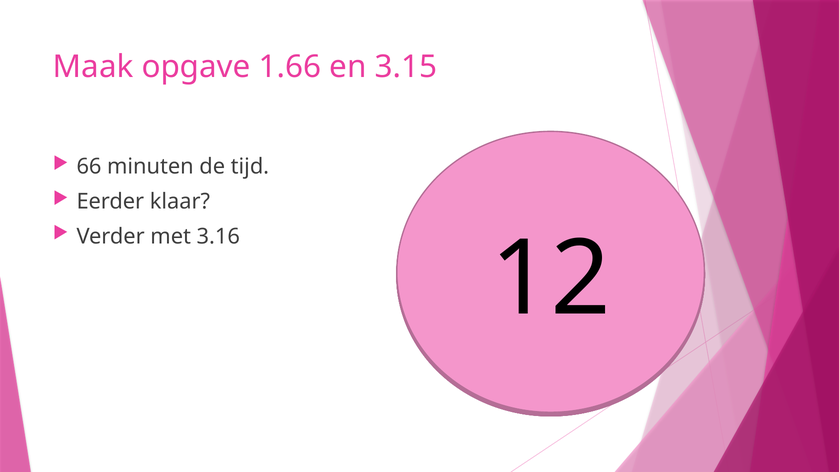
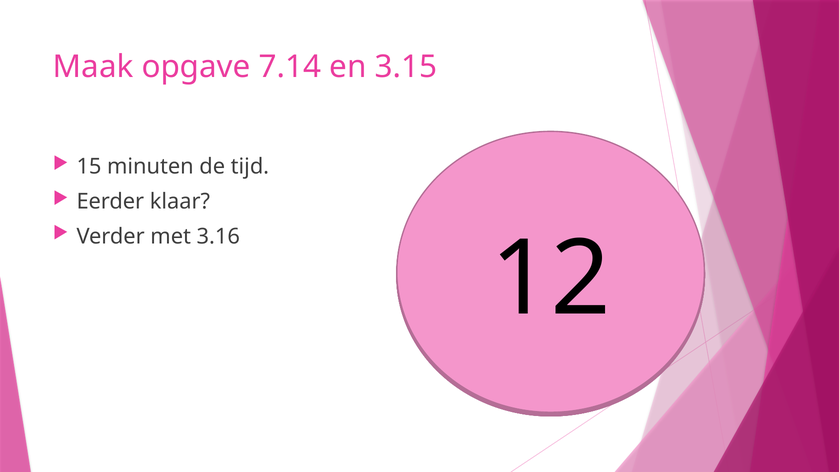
1.66: 1.66 -> 7.14 (290, 67)
66: 66 -> 15 (89, 166)
